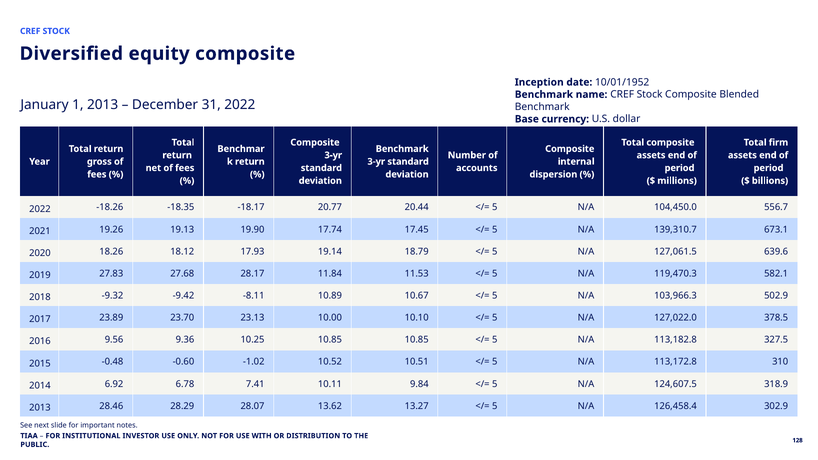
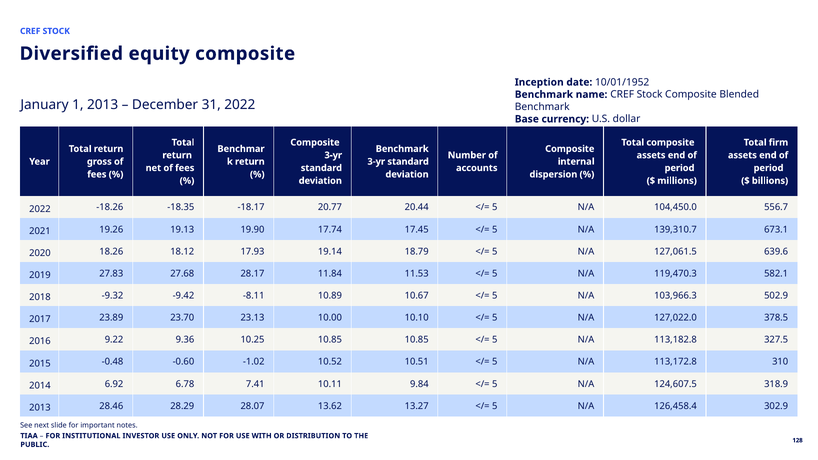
9.56: 9.56 -> 9.22 (114, 340)
